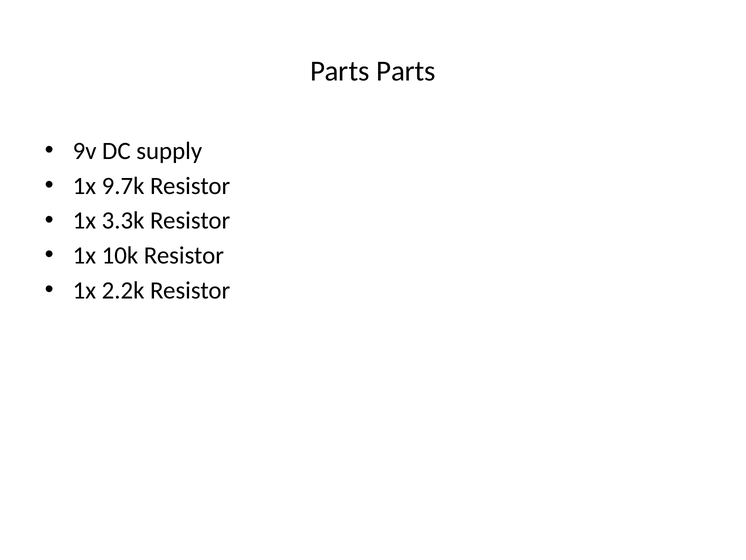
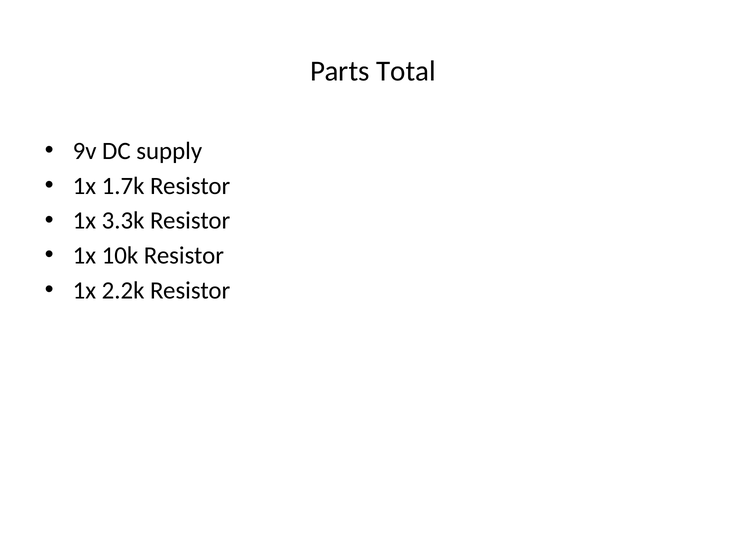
Parts Parts: Parts -> Total (406, 71)
9.7k: 9.7k -> 1.7k (123, 186)
